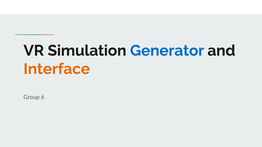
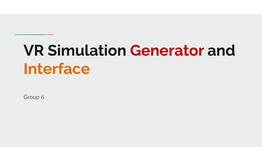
Generator colour: blue -> red (167, 51)
